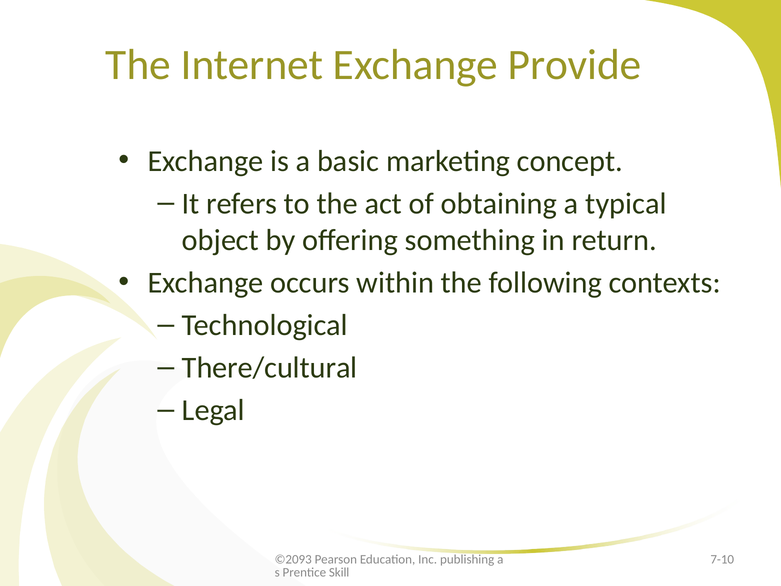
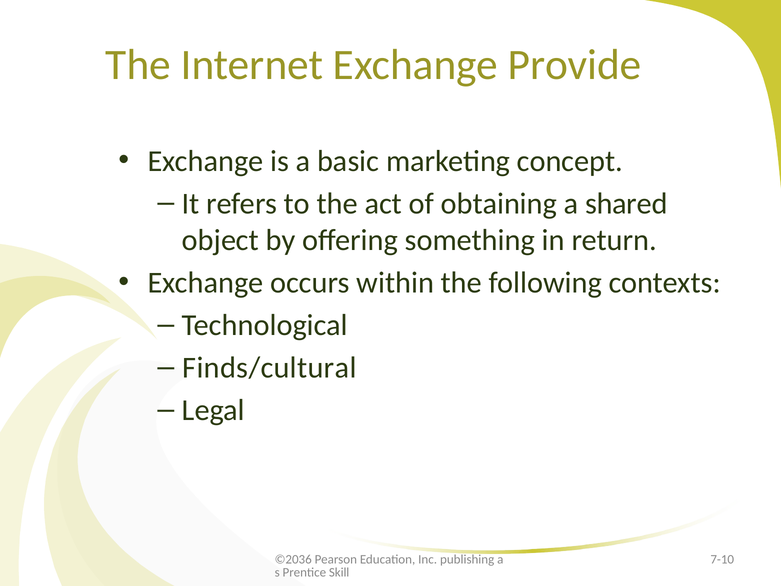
typical: typical -> shared (626, 203)
There/cultural: There/cultural -> Finds/cultural (269, 368)
©2093: ©2093 -> ©2036 (293, 559)
